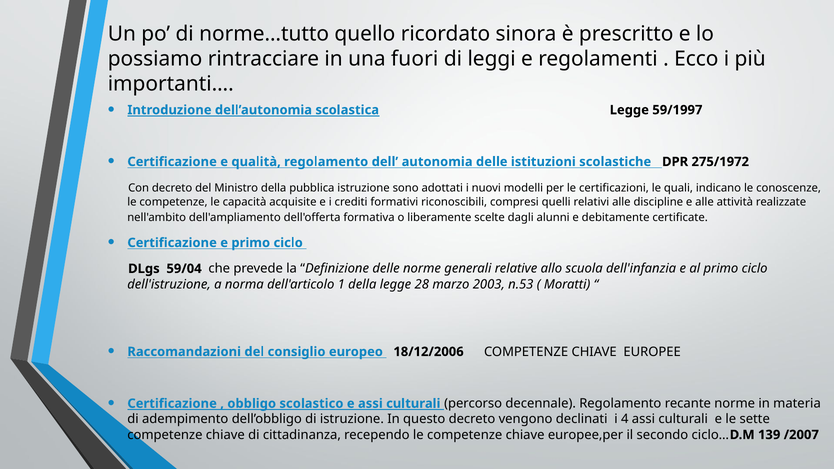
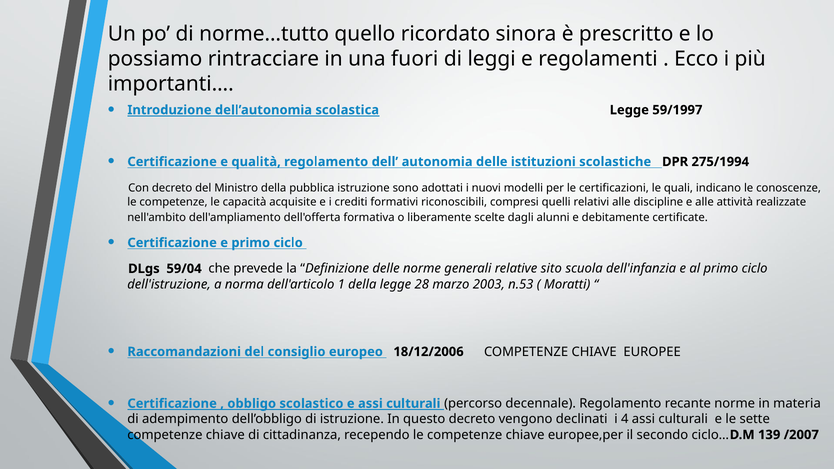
275/1972: 275/1972 -> 275/1994 (720, 162)
allo: allo -> sito (551, 269)
